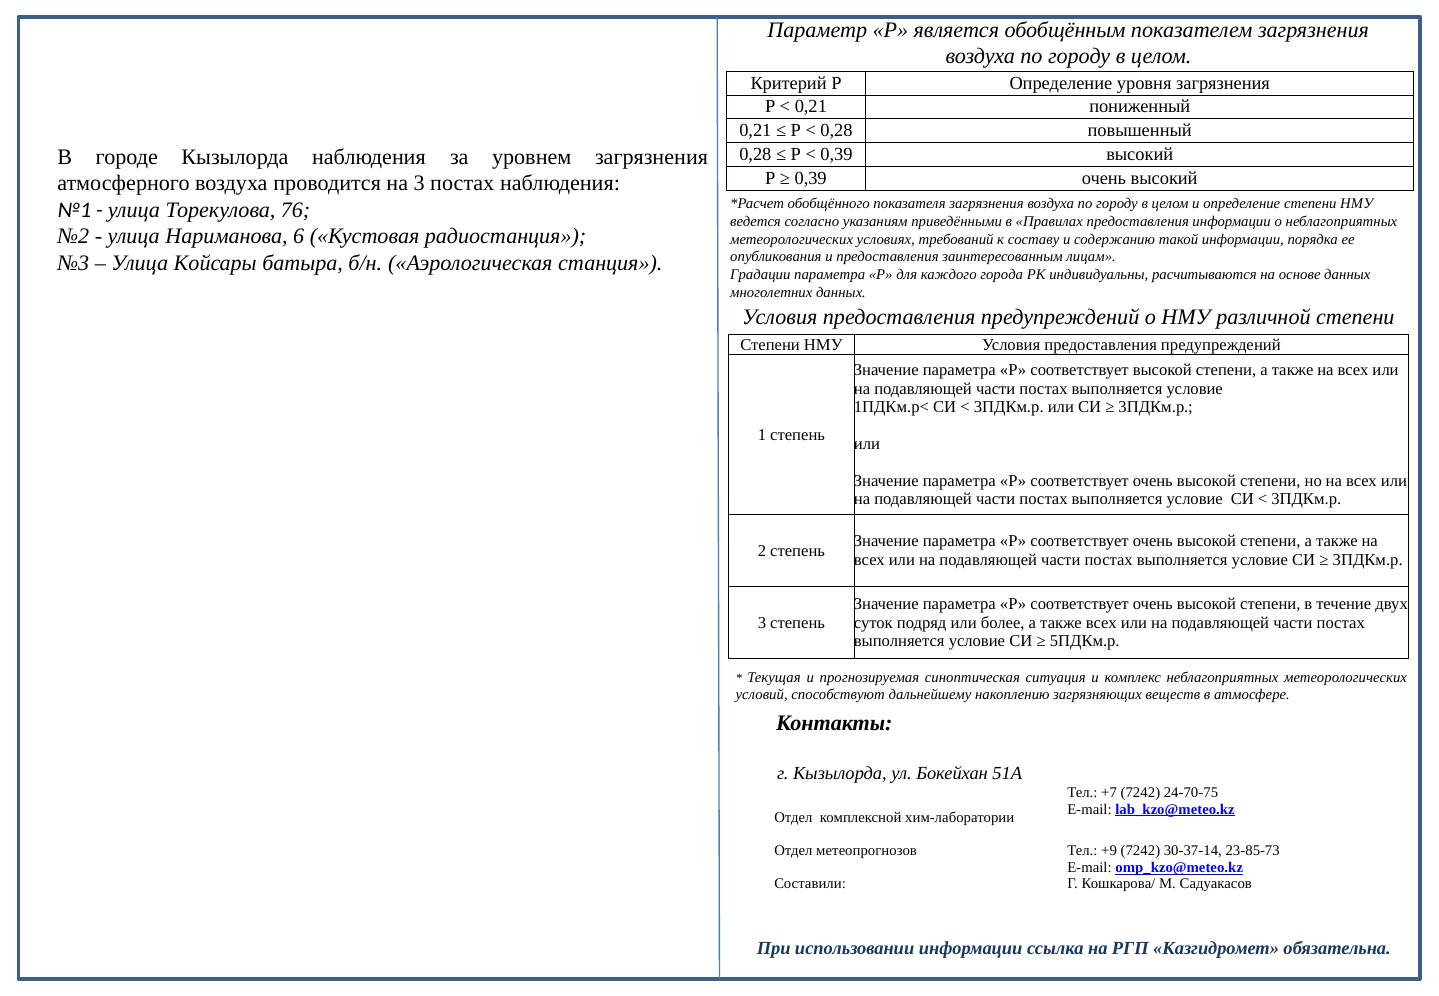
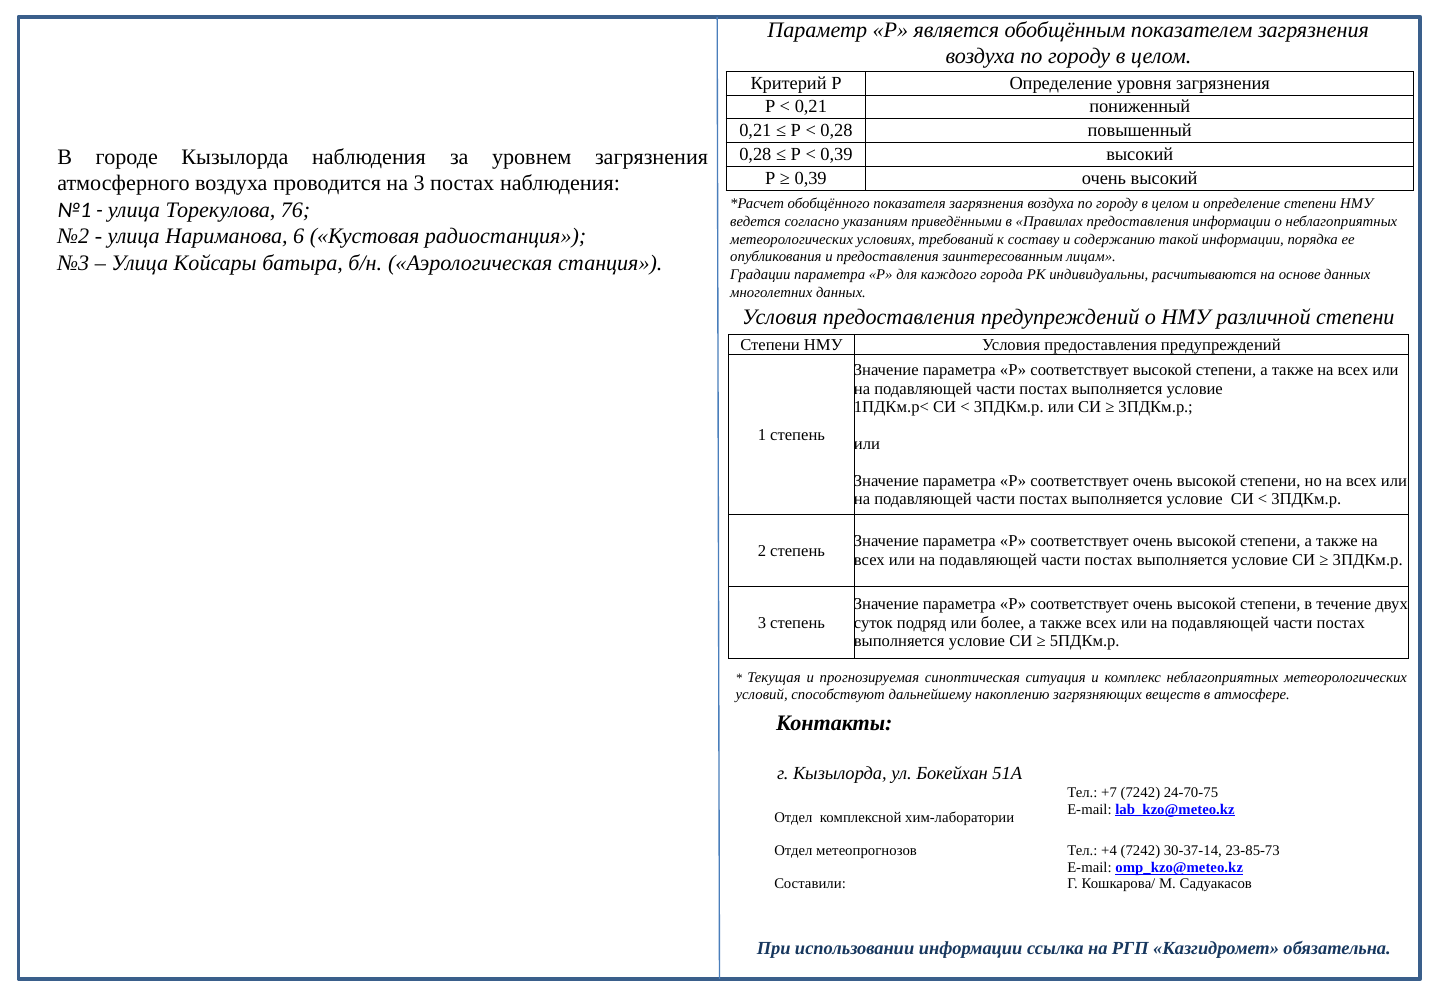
+9: +9 -> +4 (1109, 851)
